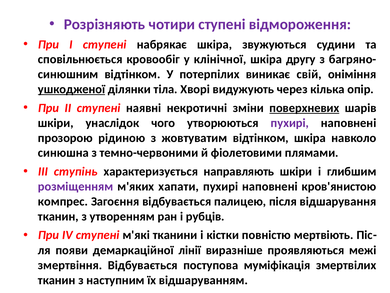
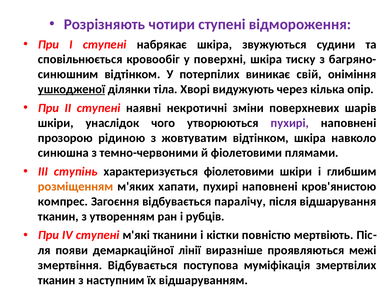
клінічної: клінічної -> поверхні (220, 59)
другу: другу -> тиску (301, 59)
поверхневих underline: present -> none (304, 108)
характеризується направляють: направляють -> фіолетовими (239, 171)
розміщенням colour: purple -> orange (76, 186)
палицею: палицею -> паралічу (240, 201)
